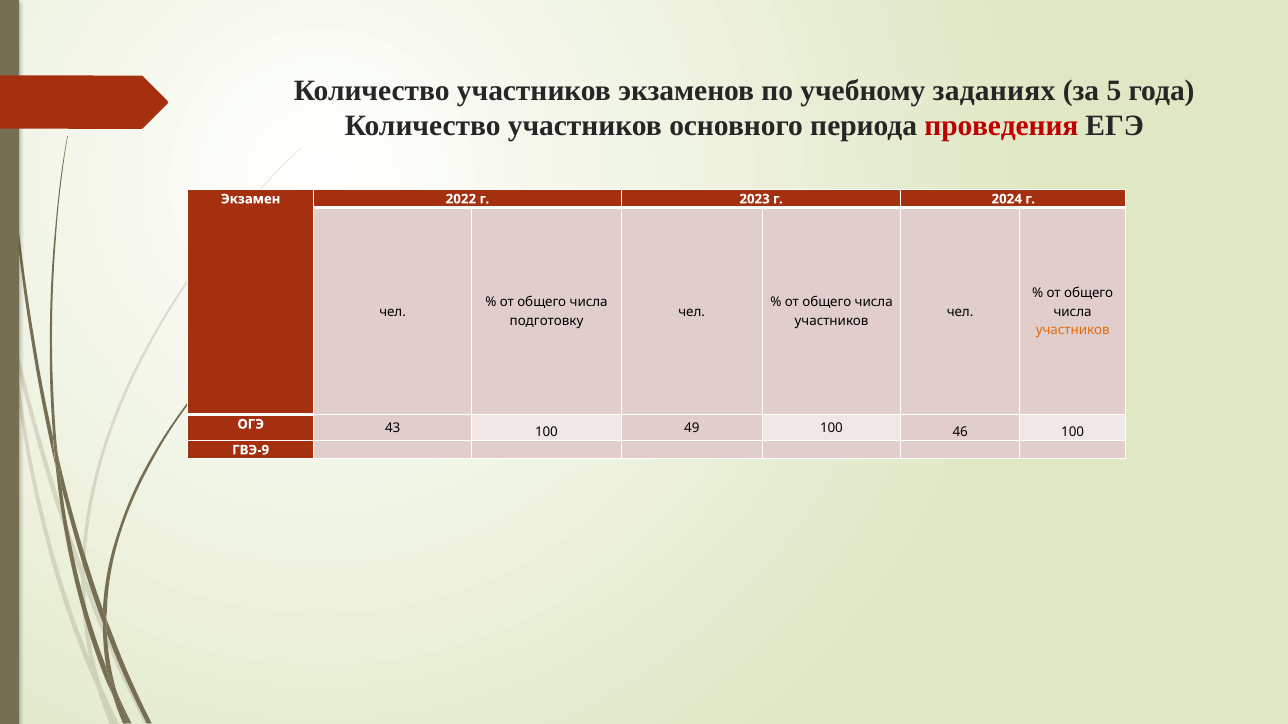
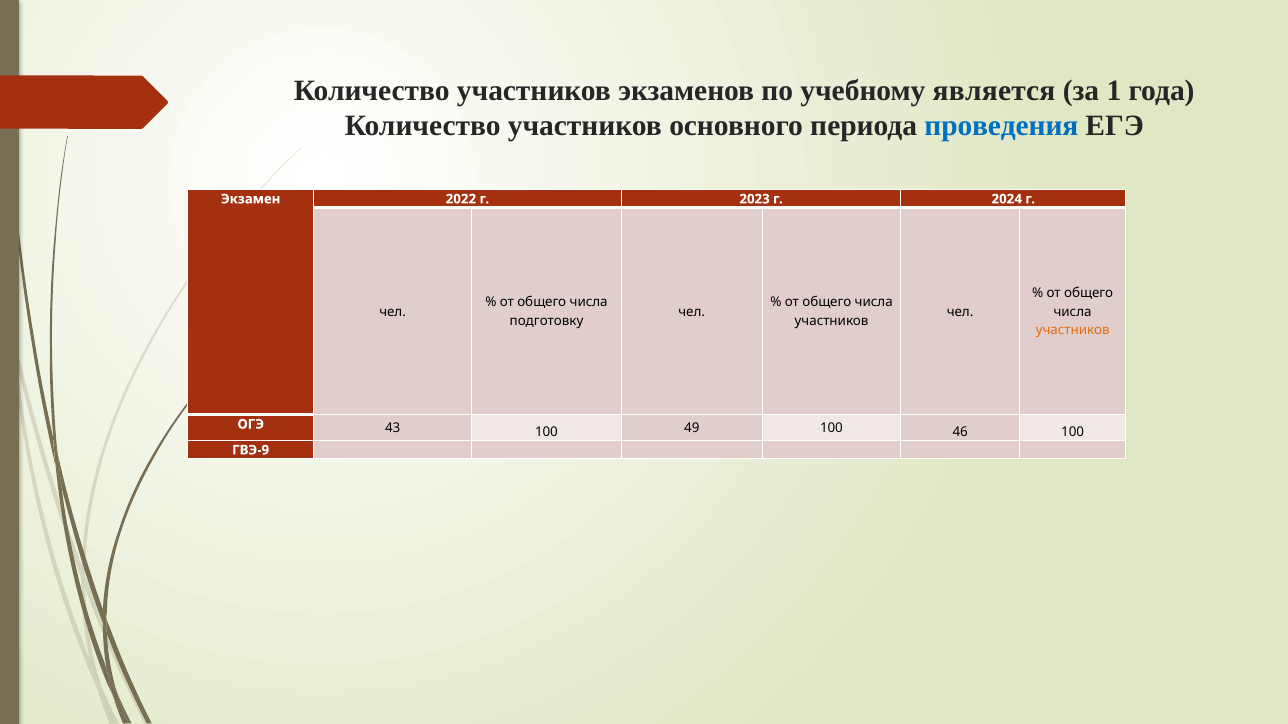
заданиях: заданиях -> является (994, 91)
5: 5 -> 1 (1114, 91)
проведения colour: red -> blue (1001, 126)
